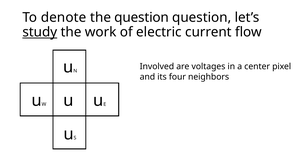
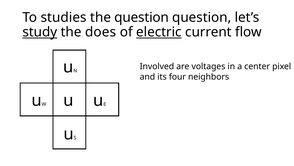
denote: denote -> studies (64, 17)
work: work -> does (101, 32)
electric underline: none -> present (159, 32)
